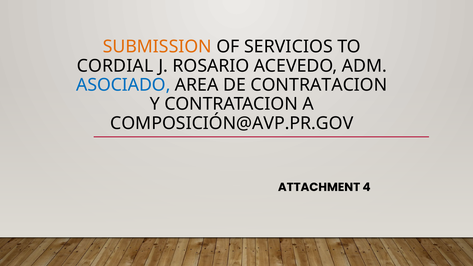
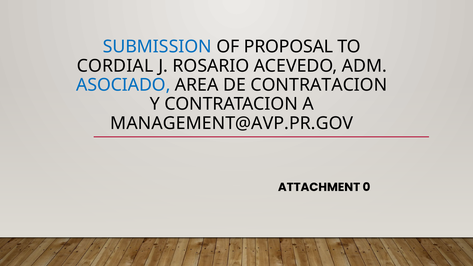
SUBMISSION colour: orange -> blue (157, 47)
SERVICIOS: SERVICIOS -> PROPOSAL (289, 47)
COMPOSICIÓN@AVP.PR.GOV: COMPOSICIÓN@AVP.PR.GOV -> MANAGEMENT@AVP.PR.GOV (232, 123)
4: 4 -> 0 (367, 187)
